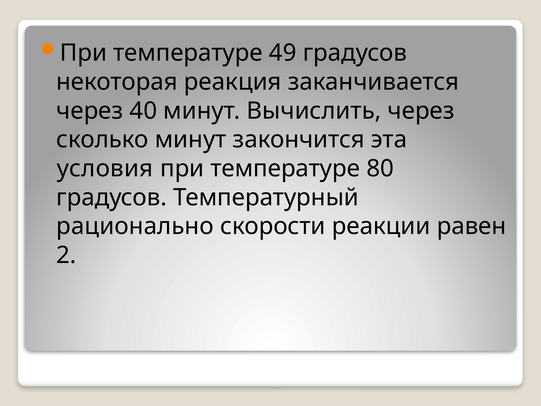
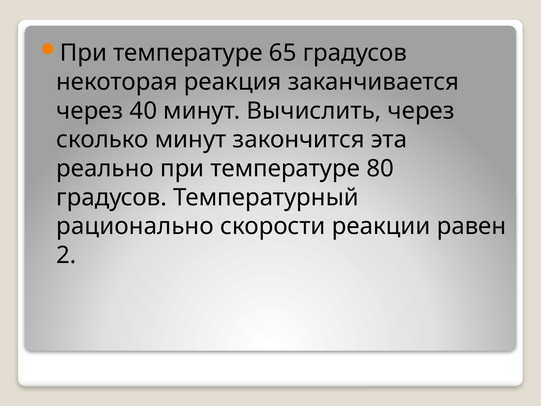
49: 49 -> 65 (283, 53)
условия: условия -> реально (105, 168)
